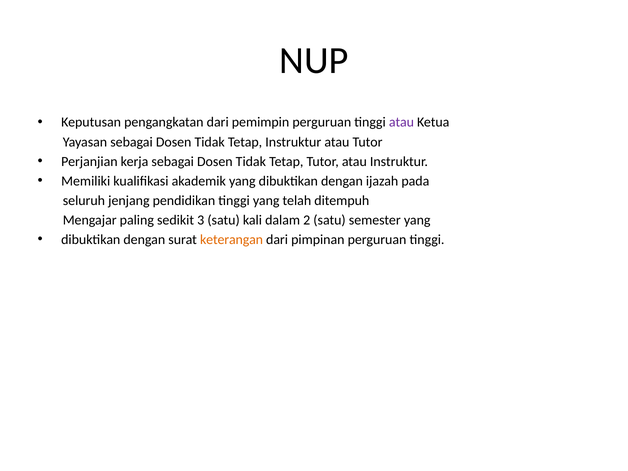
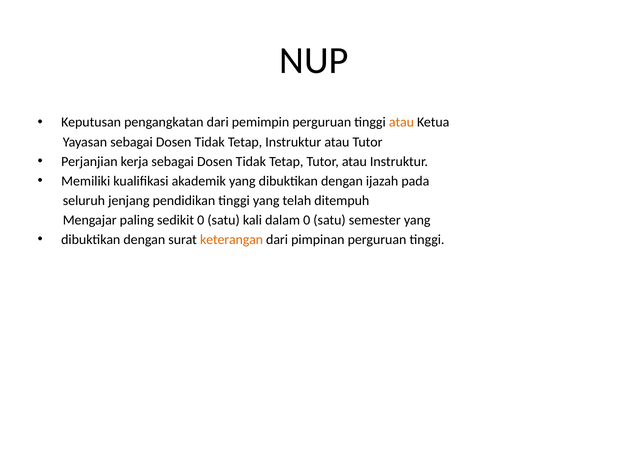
atau colour: purple -> orange (401, 122)
sedikit 3: 3 -> 0 (201, 220)
dalam 2: 2 -> 0 (307, 220)
